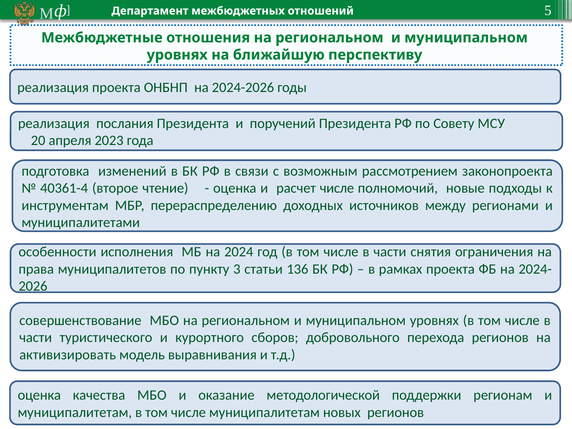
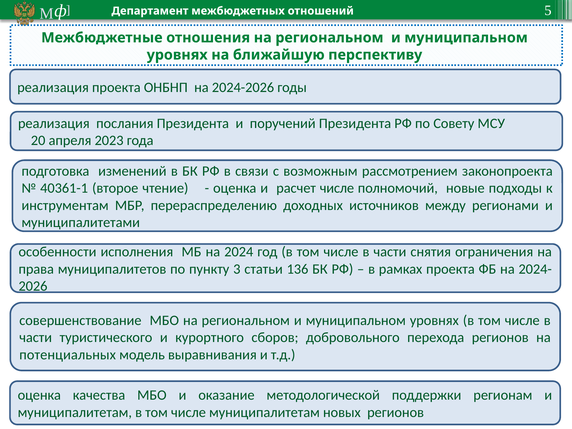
40361-4: 40361-4 -> 40361-1 (64, 188)
активизировать: активизировать -> потенциальных (68, 355)
